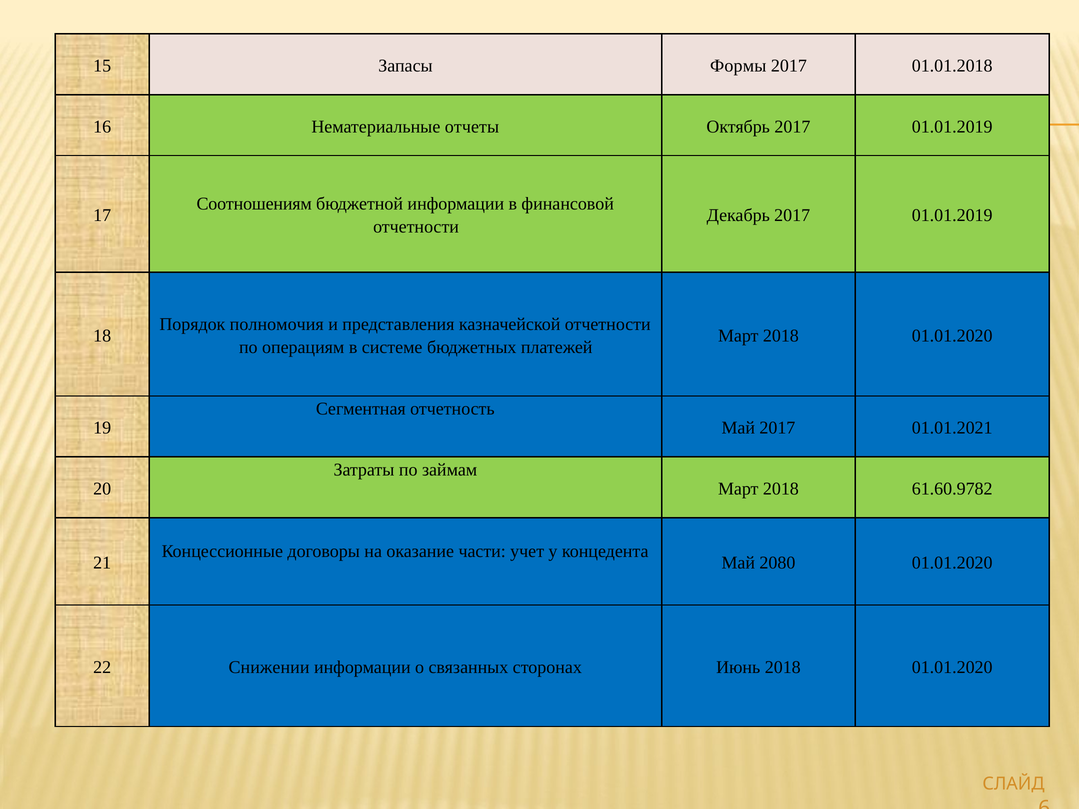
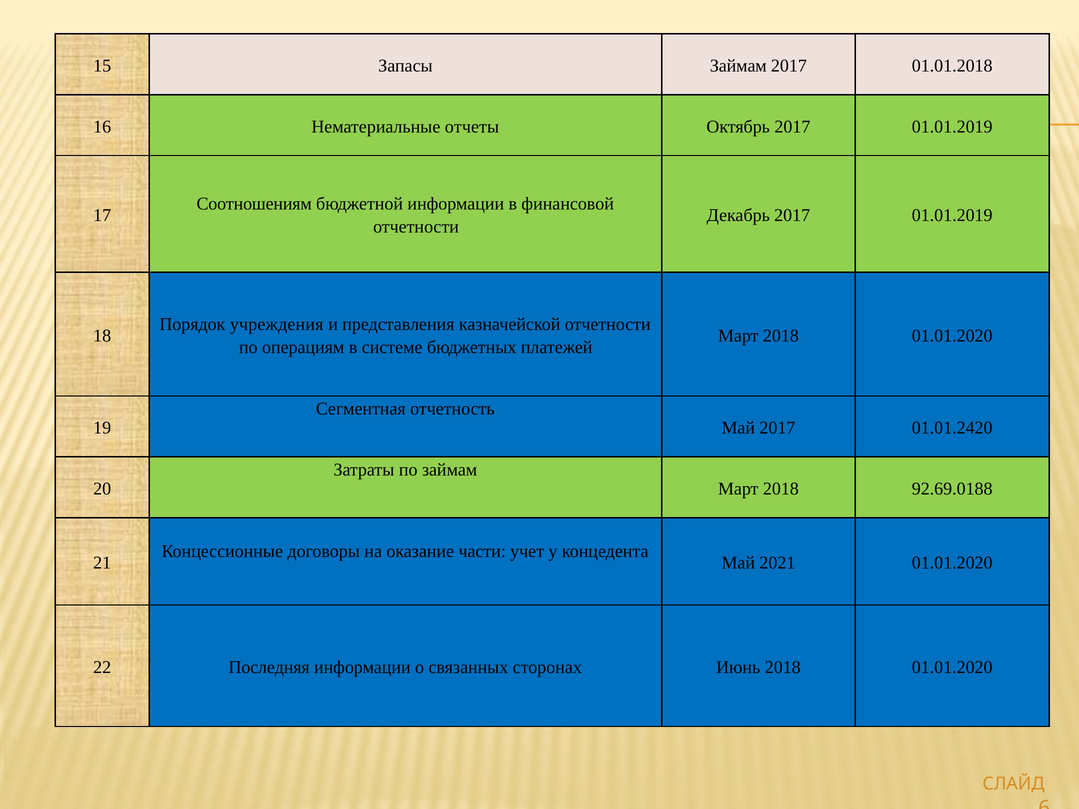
Запасы Формы: Формы -> Займам (738, 66)
полномочия: полномочия -> учреждения (277, 324)
01.01.2021: 01.01.2021 -> 01.01.2420 (952, 428)
61.60.9782: 61.60.9782 -> 92.69.0188 (952, 489)
2080: 2080 -> 2021 (777, 563)
Снижении: Снижении -> Последняя (269, 668)
